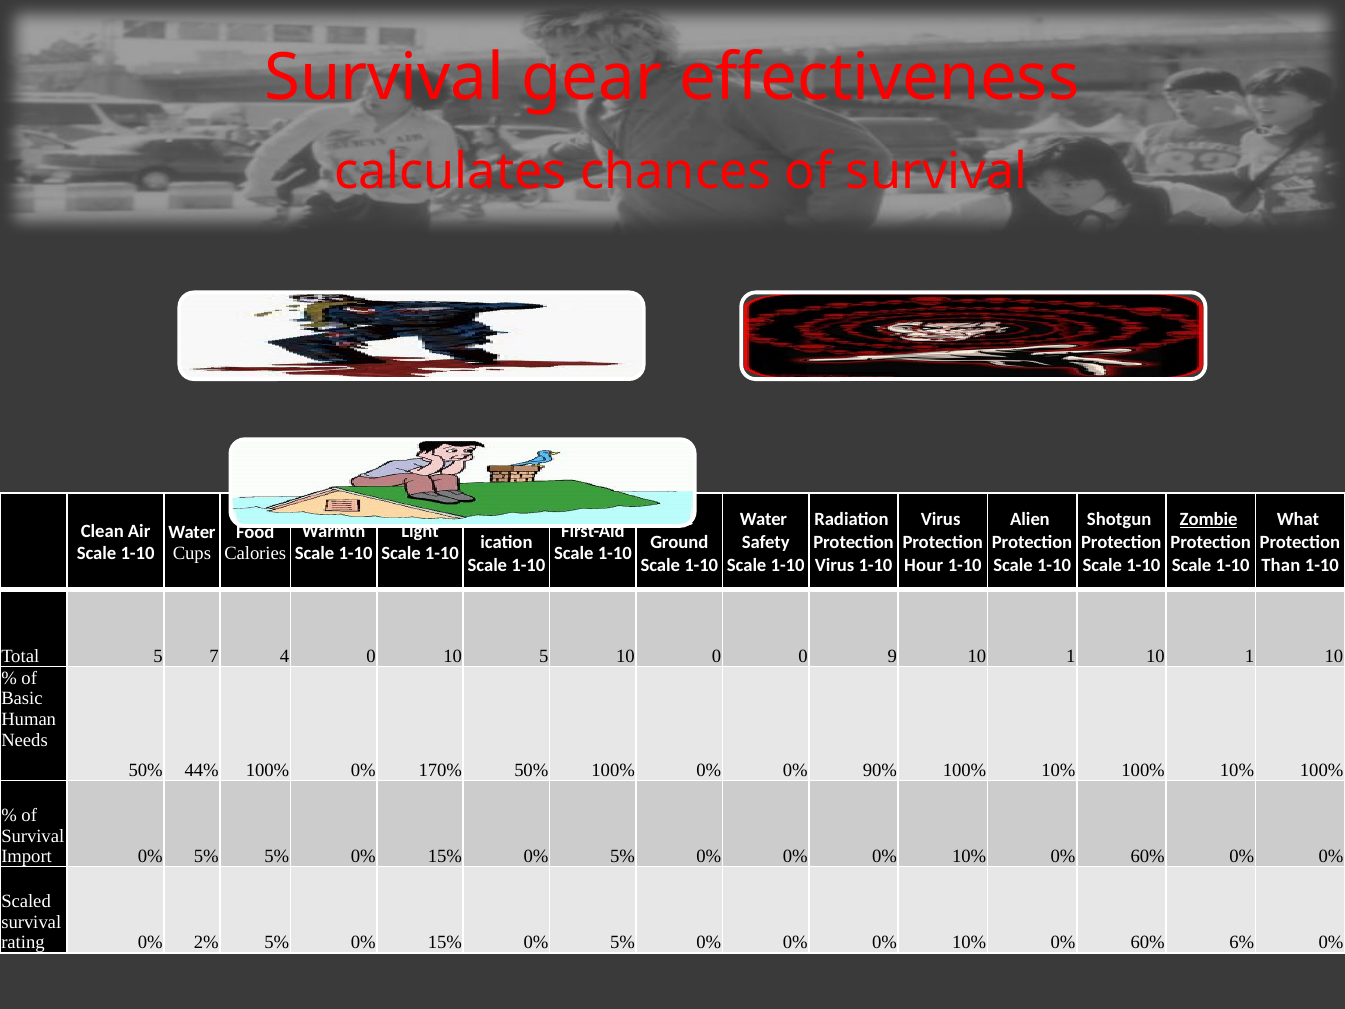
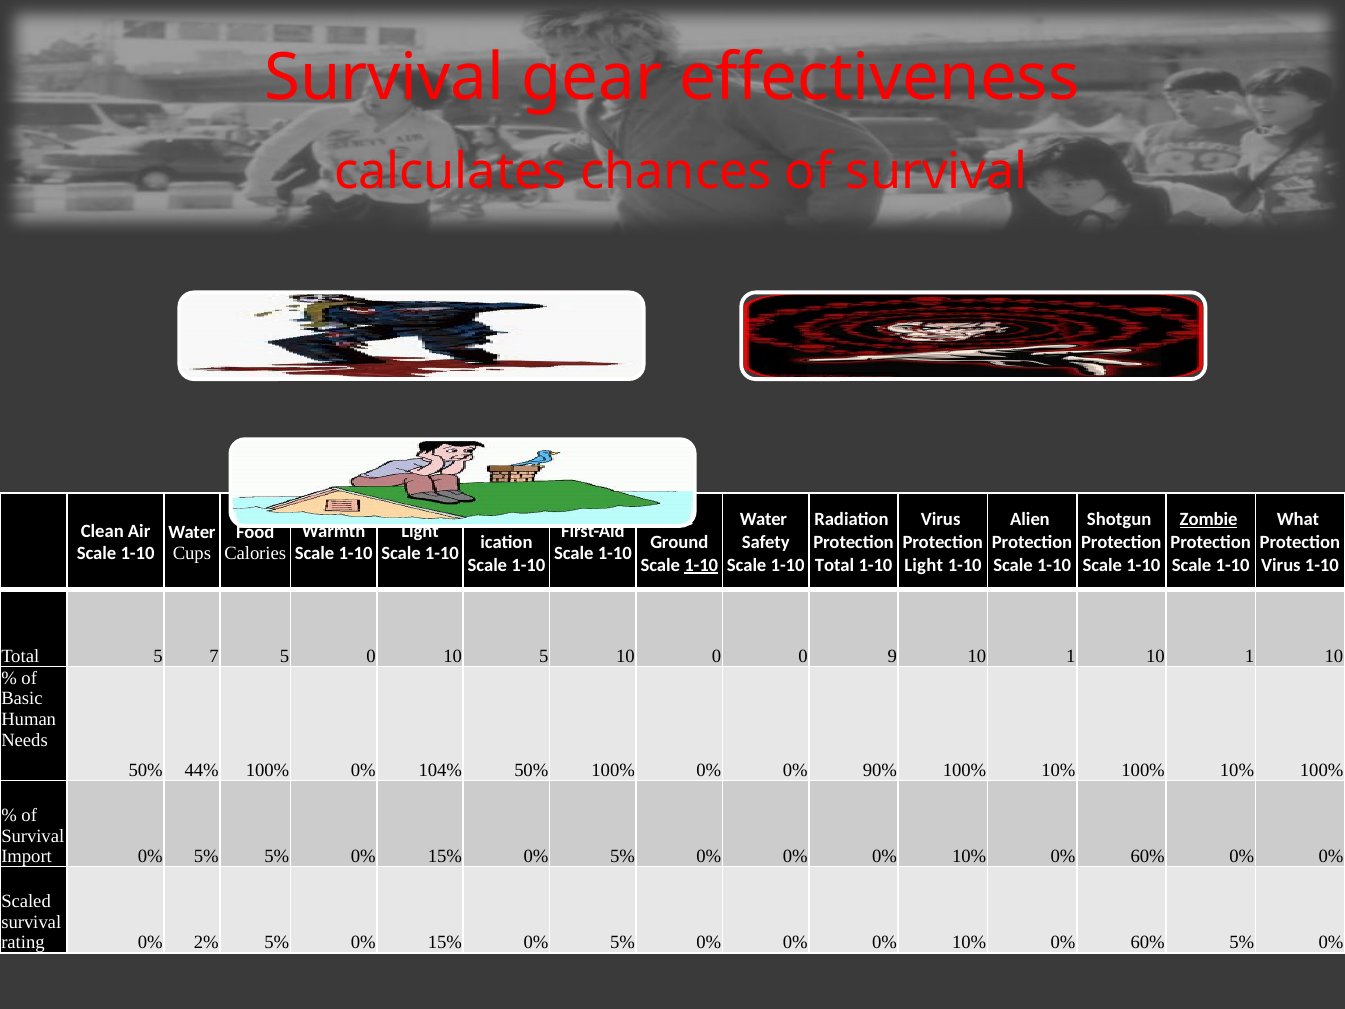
1-10 underline: none -> present (701, 565)
Virus: Virus -> Total (835, 565)
Hour: Hour -> Light (924, 565)
Than: Than -> Virus (1281, 565)
7 4: 4 -> 5 (285, 656)
170%: 170% -> 104% (440, 770)
60% 6%: 6% -> 5% (1242, 942)
